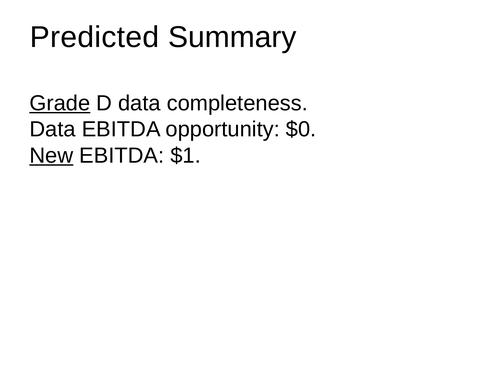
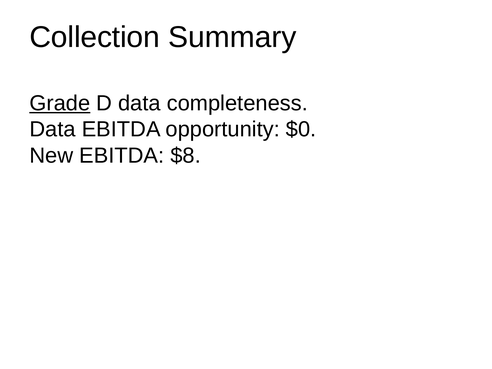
Predicted: Predicted -> Collection (95, 37)
New underline: present -> none (51, 156)
$1: $1 -> $8 (186, 156)
